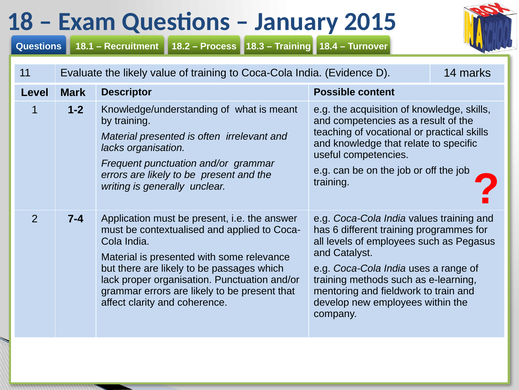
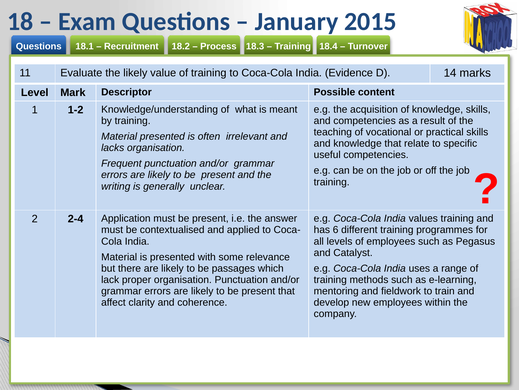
7-4: 7-4 -> 2-4 (76, 219)
